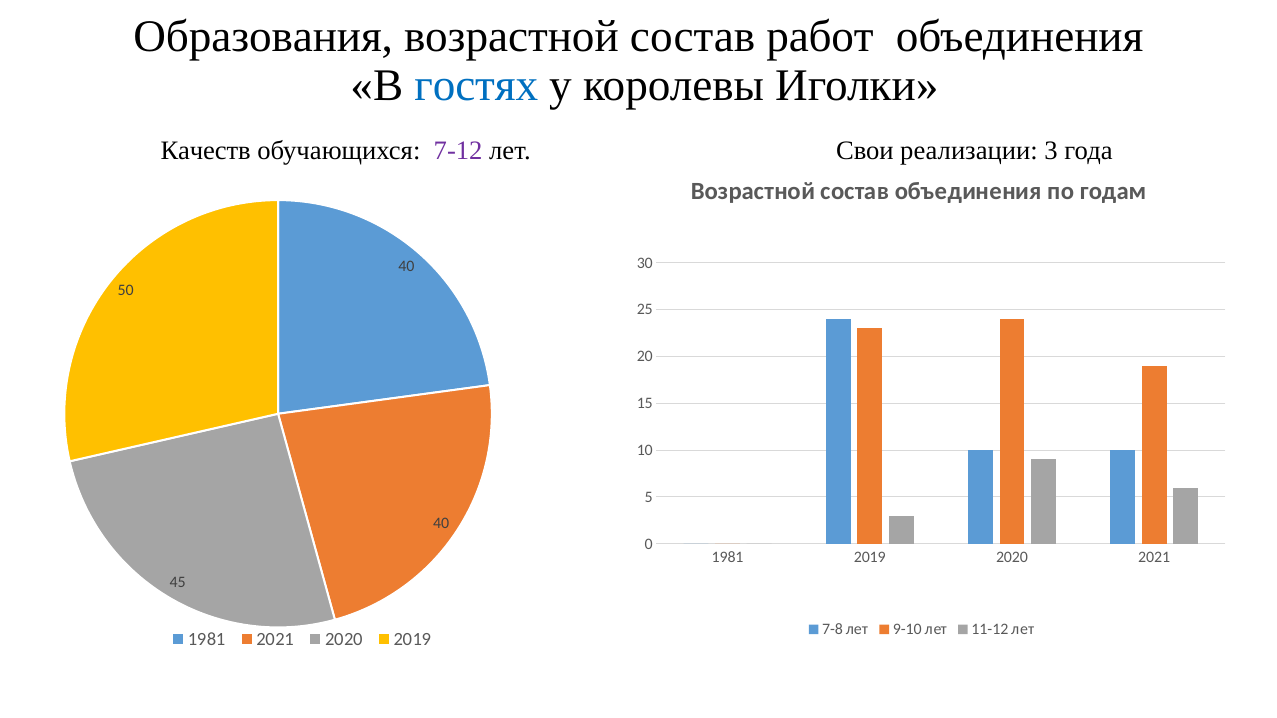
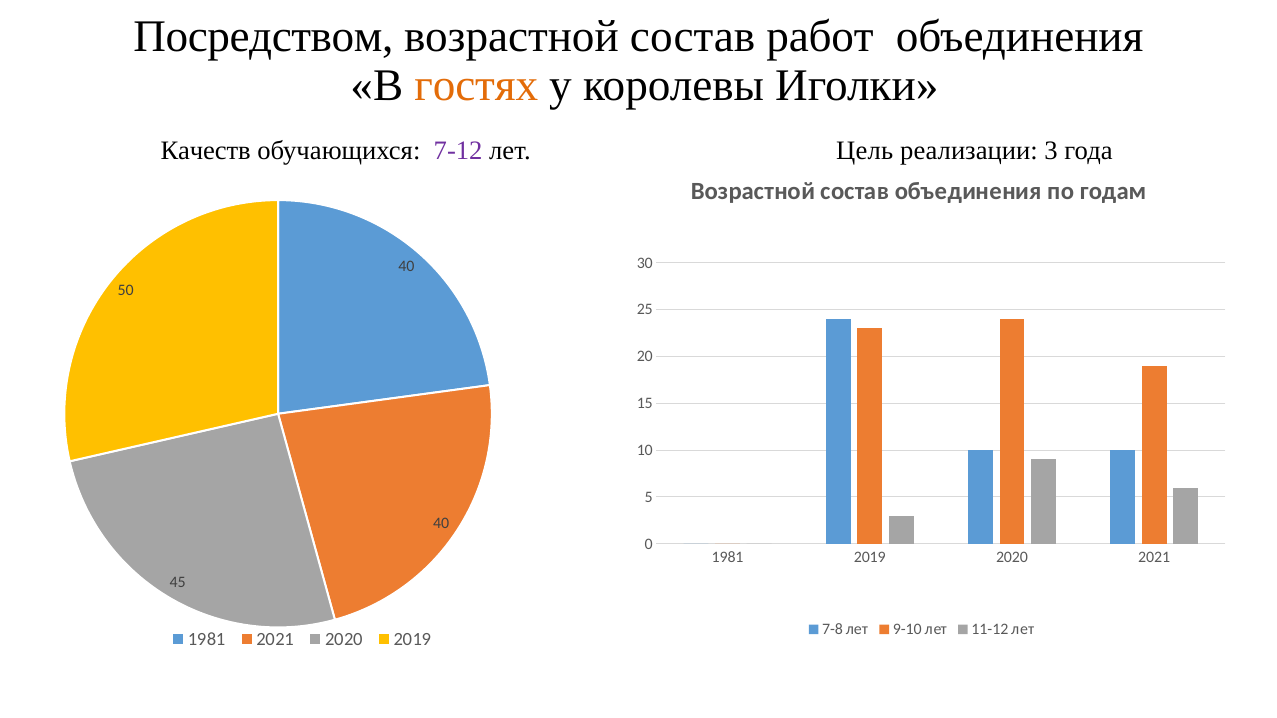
Образования: Образования -> Посредством (263, 37)
гостях colour: blue -> orange (476, 86)
Свои: Свои -> Цель (865, 151)
